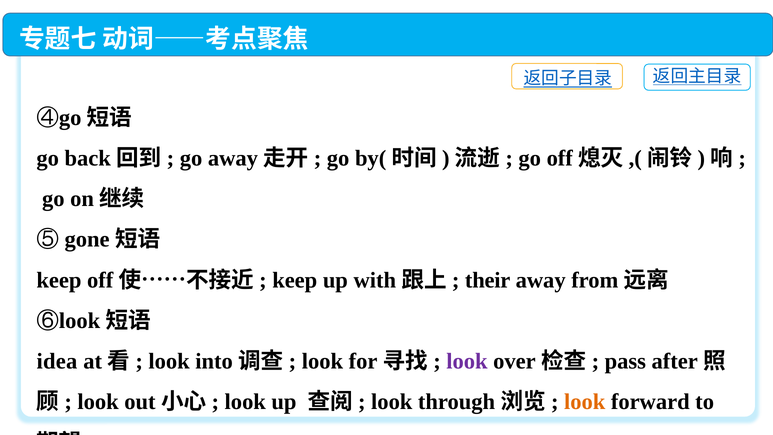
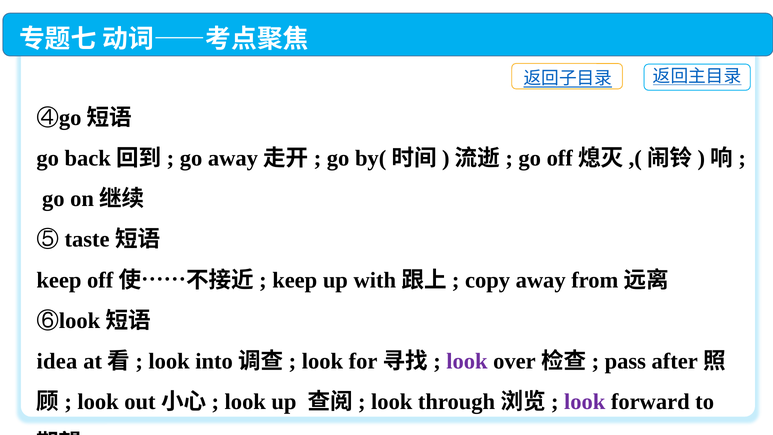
gone: gone -> taste (87, 239)
their: their -> copy (488, 280)
look colour: orange -> purple (585, 402)
